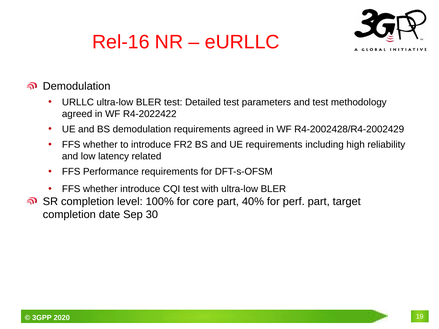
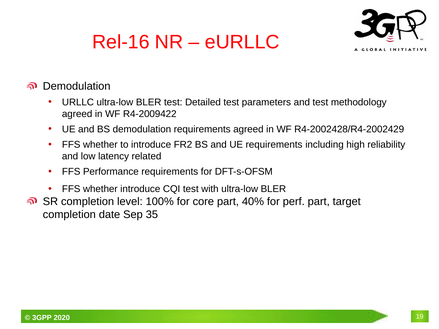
R4-2022422: R4-2022422 -> R4-2009422 (150, 114)
30: 30 -> 35 (152, 215)
